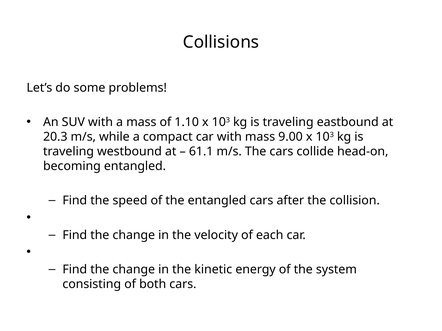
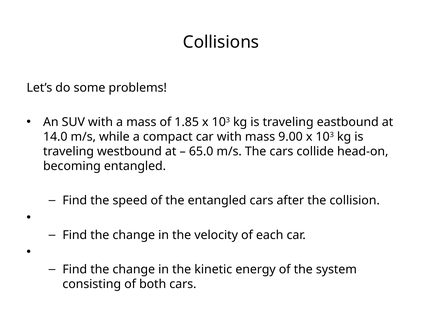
1.10: 1.10 -> 1.85 (187, 122)
20.3: 20.3 -> 14.0 (55, 137)
61.1: 61.1 -> 65.0 (201, 152)
